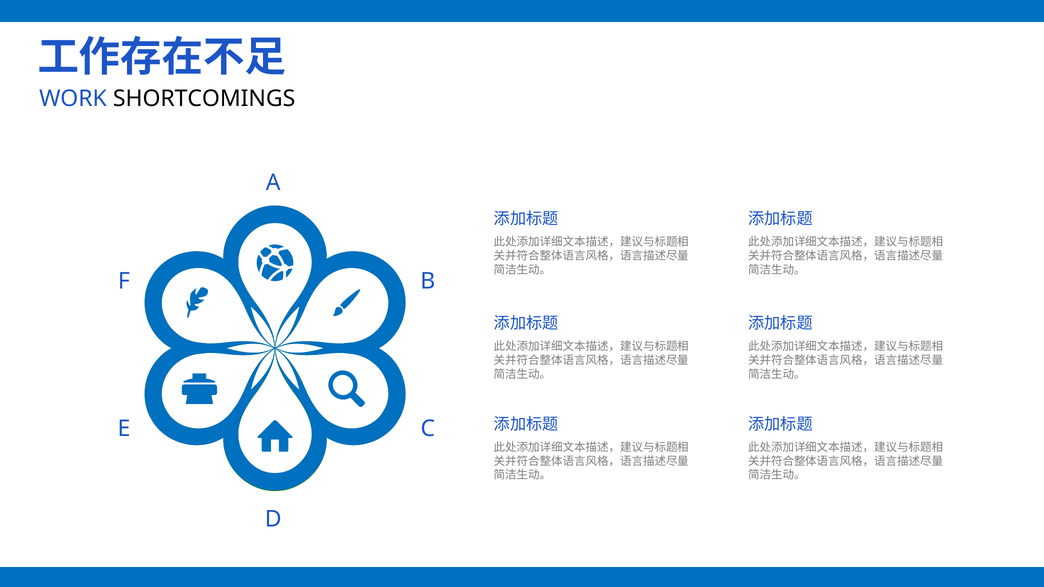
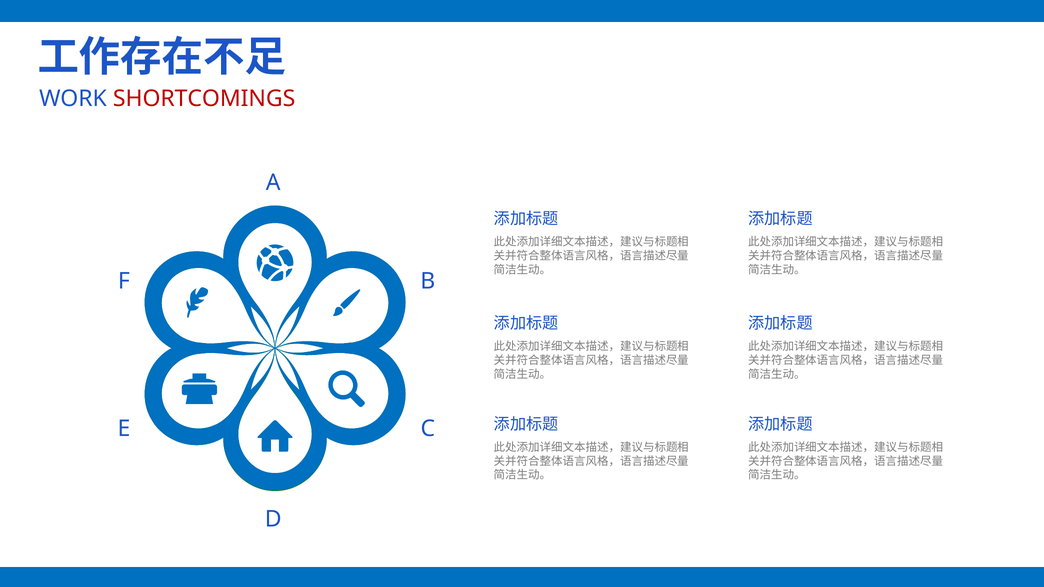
SHORTCOMINGS colour: black -> red (204, 98)
